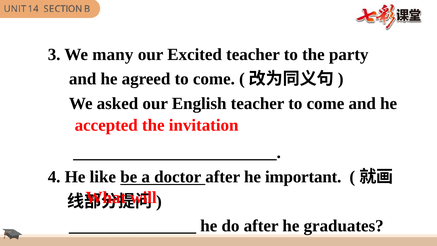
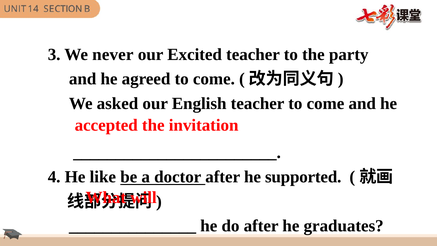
many: many -> never (113, 54)
important: important -> supported (303, 177)
